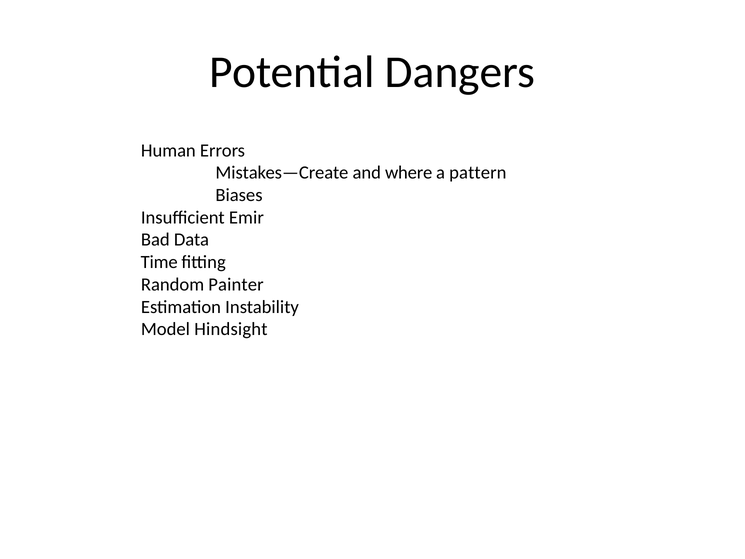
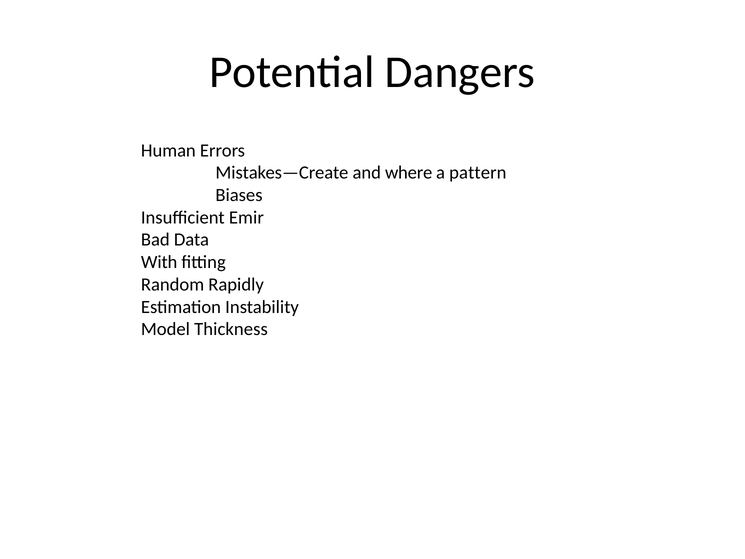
Time: Time -> With (159, 262)
Painter: Painter -> Rapidly (236, 284)
Hindsight: Hindsight -> Thickness (231, 329)
